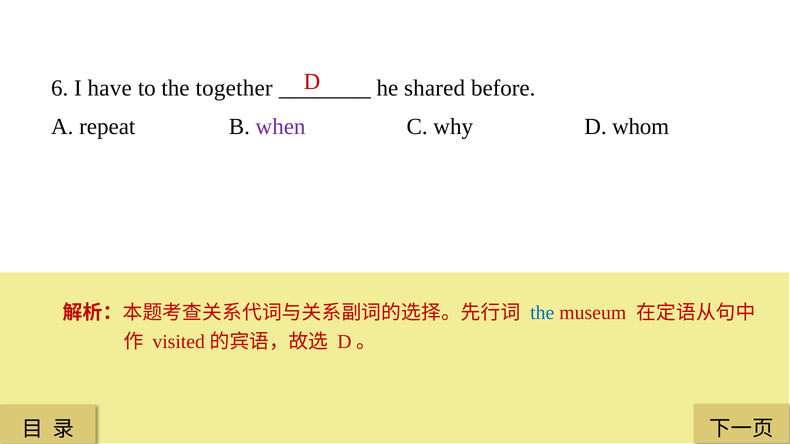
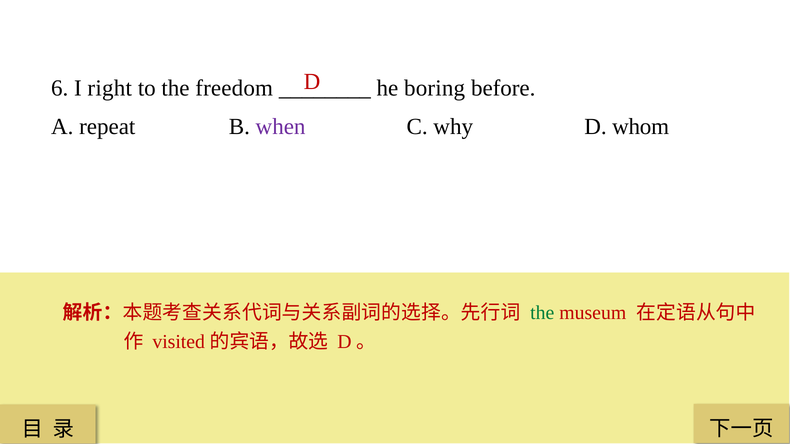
have: have -> right (110, 88)
together: together -> freedom (234, 88)
shared: shared -> boring (435, 88)
the colour: blue -> green (542, 313)
